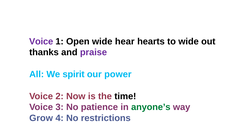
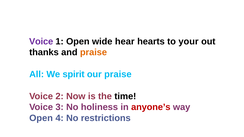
to wide: wide -> your (189, 41)
praise colour: purple -> orange (93, 52)
our power: power -> praise (118, 74)
patience: patience -> holiness (99, 107)
anyone’s colour: green -> red (151, 107)
Grow: Grow -> Open (41, 118)
